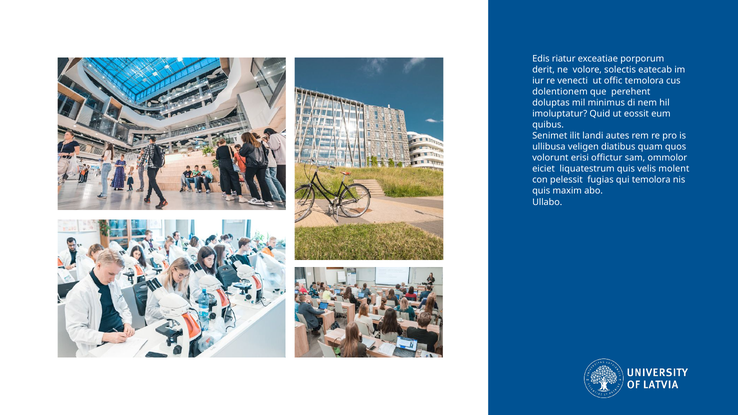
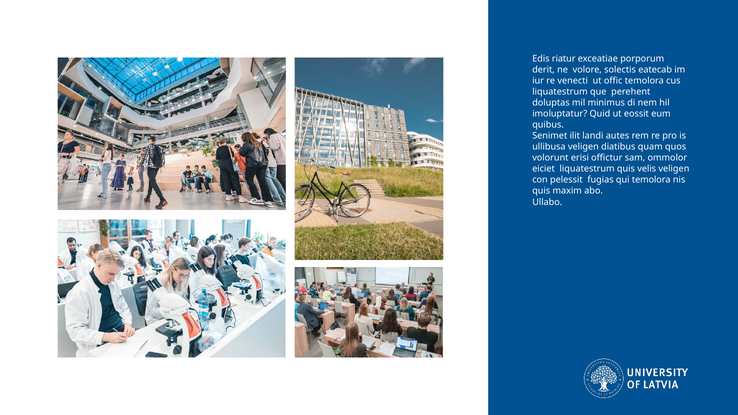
dolentionem: dolentionem -> liquatestrum (560, 92)
velis molent: molent -> veligen (674, 169)
